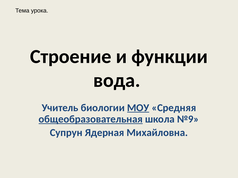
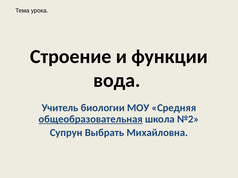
МОУ underline: present -> none (138, 108)
№9: №9 -> №2 (188, 119)
Ядерная: Ядерная -> Выбрать (105, 133)
